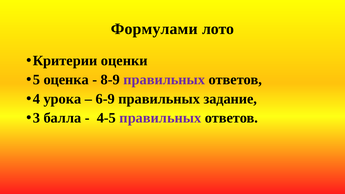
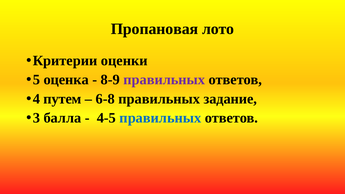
Формулами: Формулами -> Пропановая (154, 29)
урока: урока -> путем (62, 99)
6-9: 6-9 -> 6-8 (105, 99)
правильных colour: purple -> blue (160, 118)
